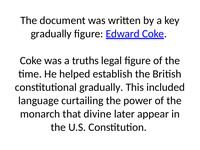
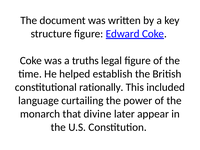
gradually: gradually -> structure (51, 34)
constitutional gradually: gradually -> rationally (101, 87)
